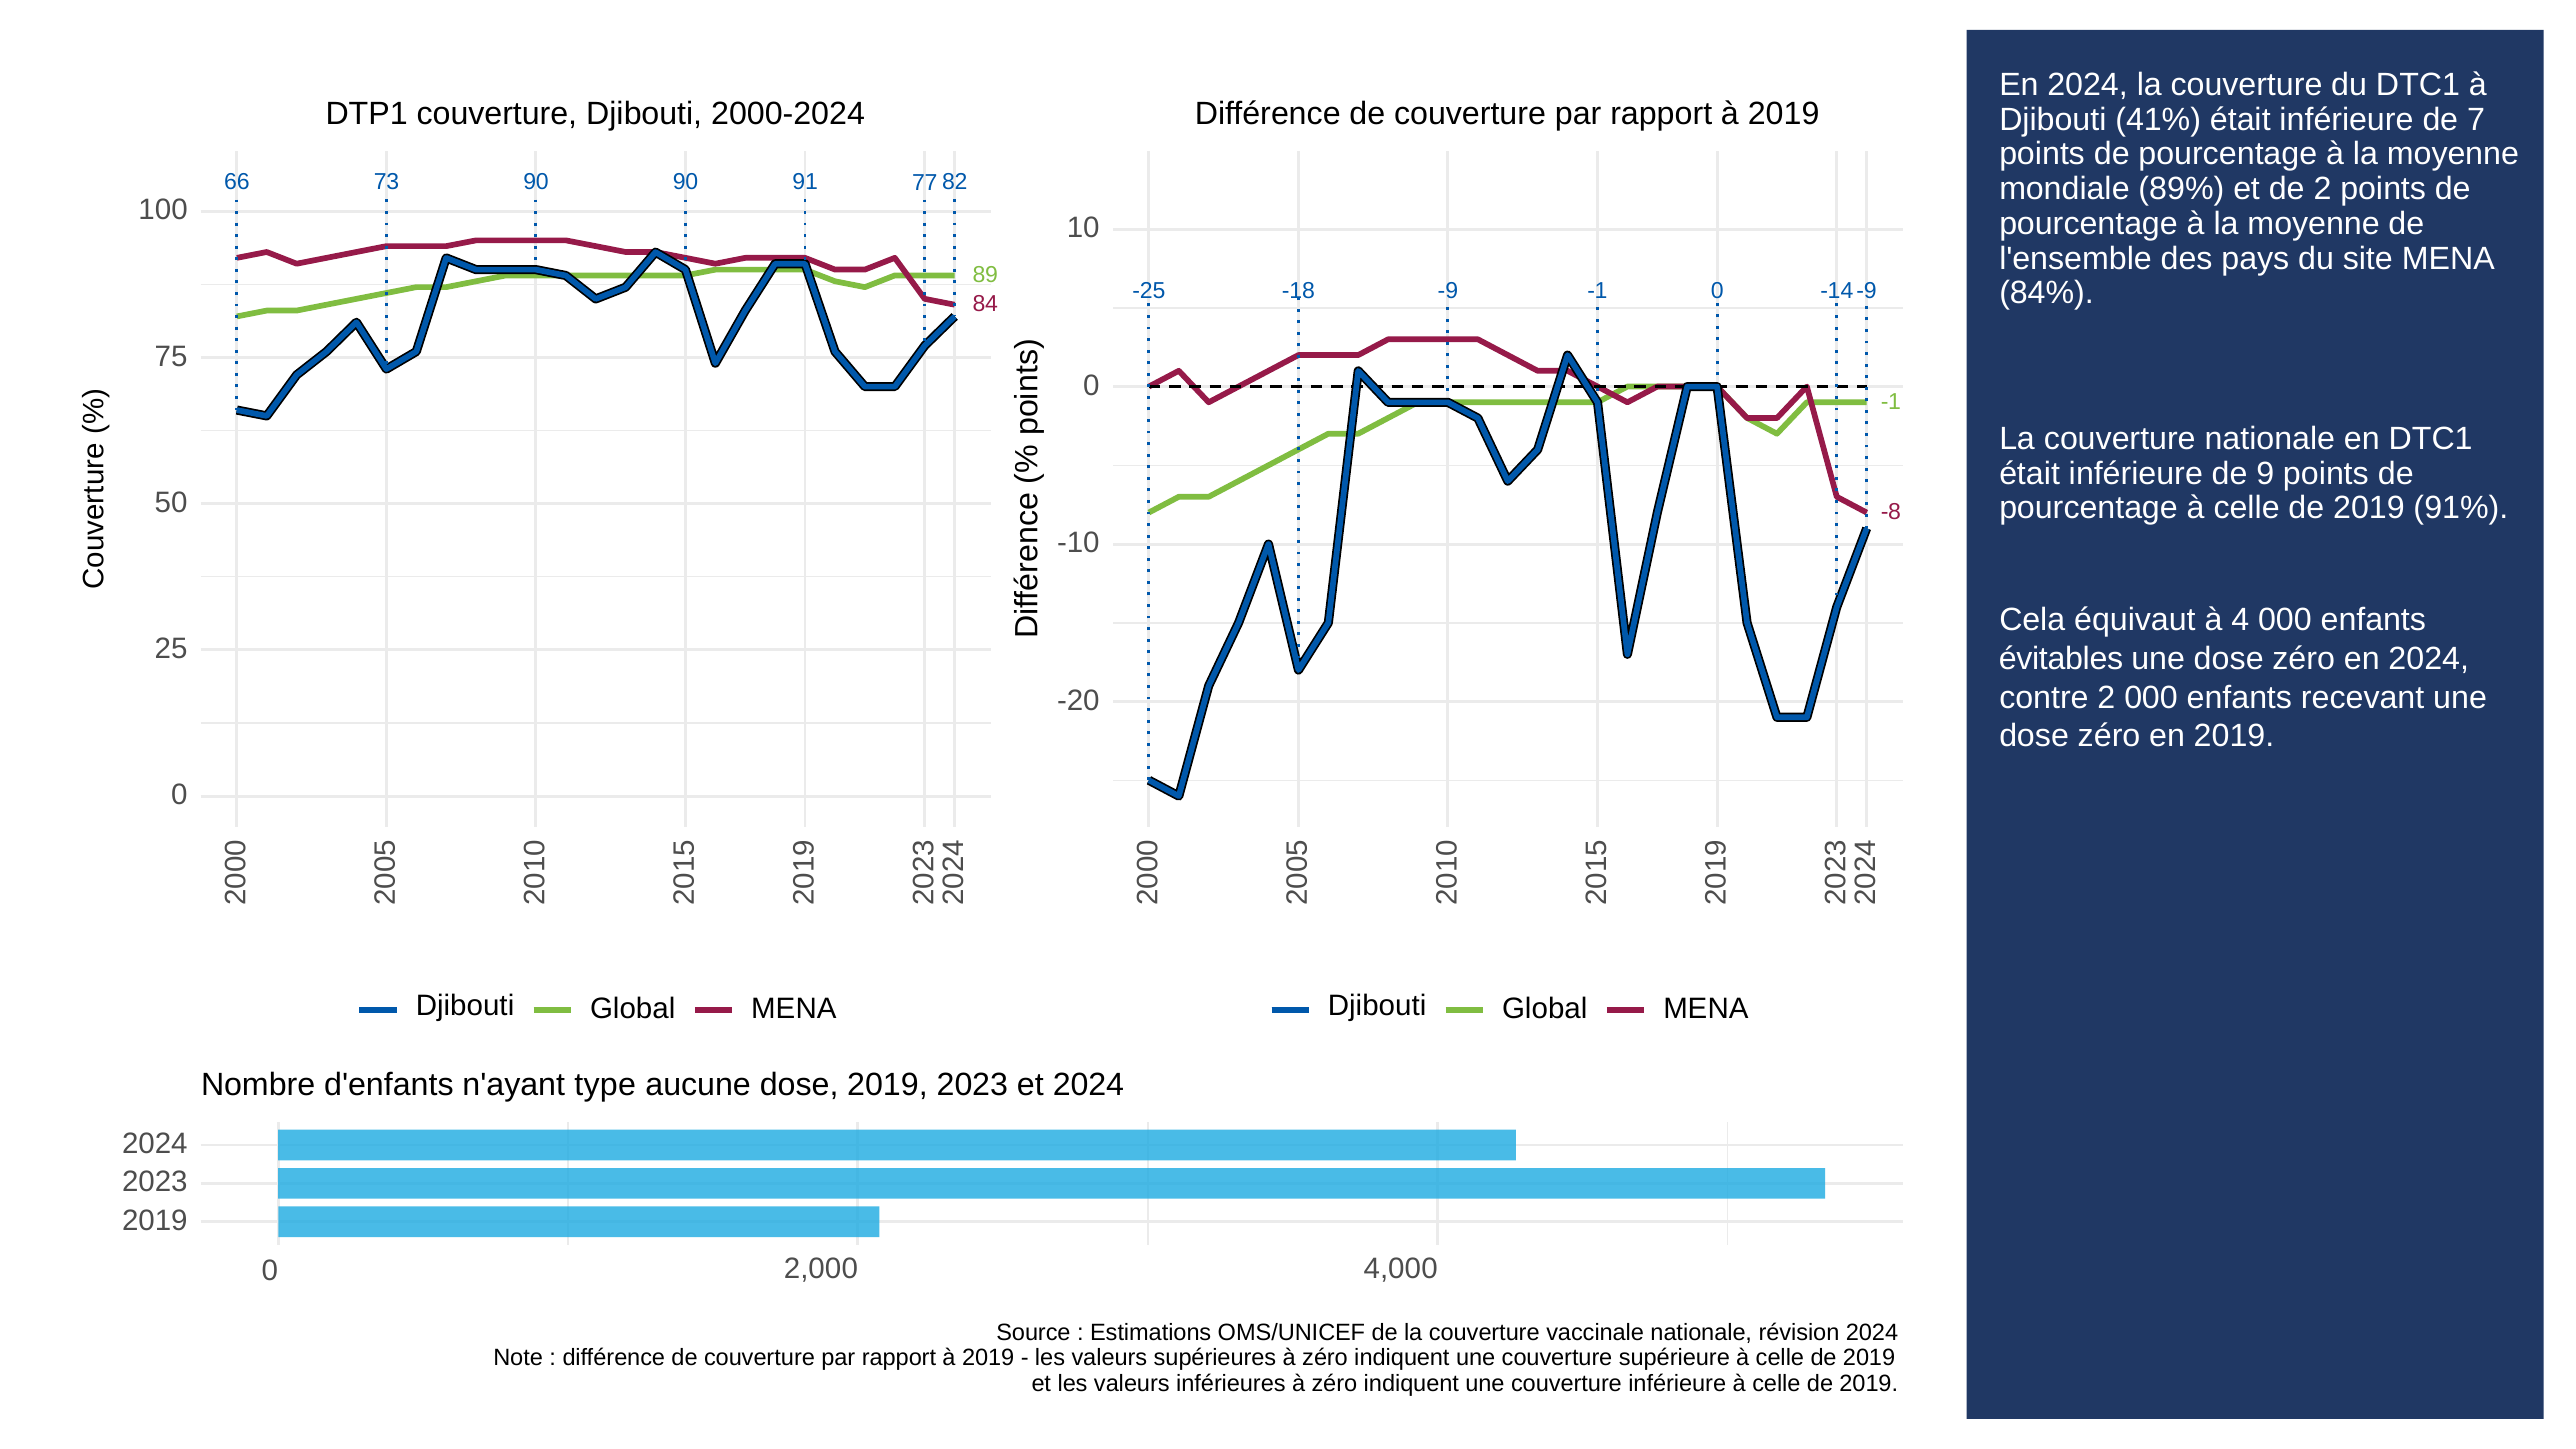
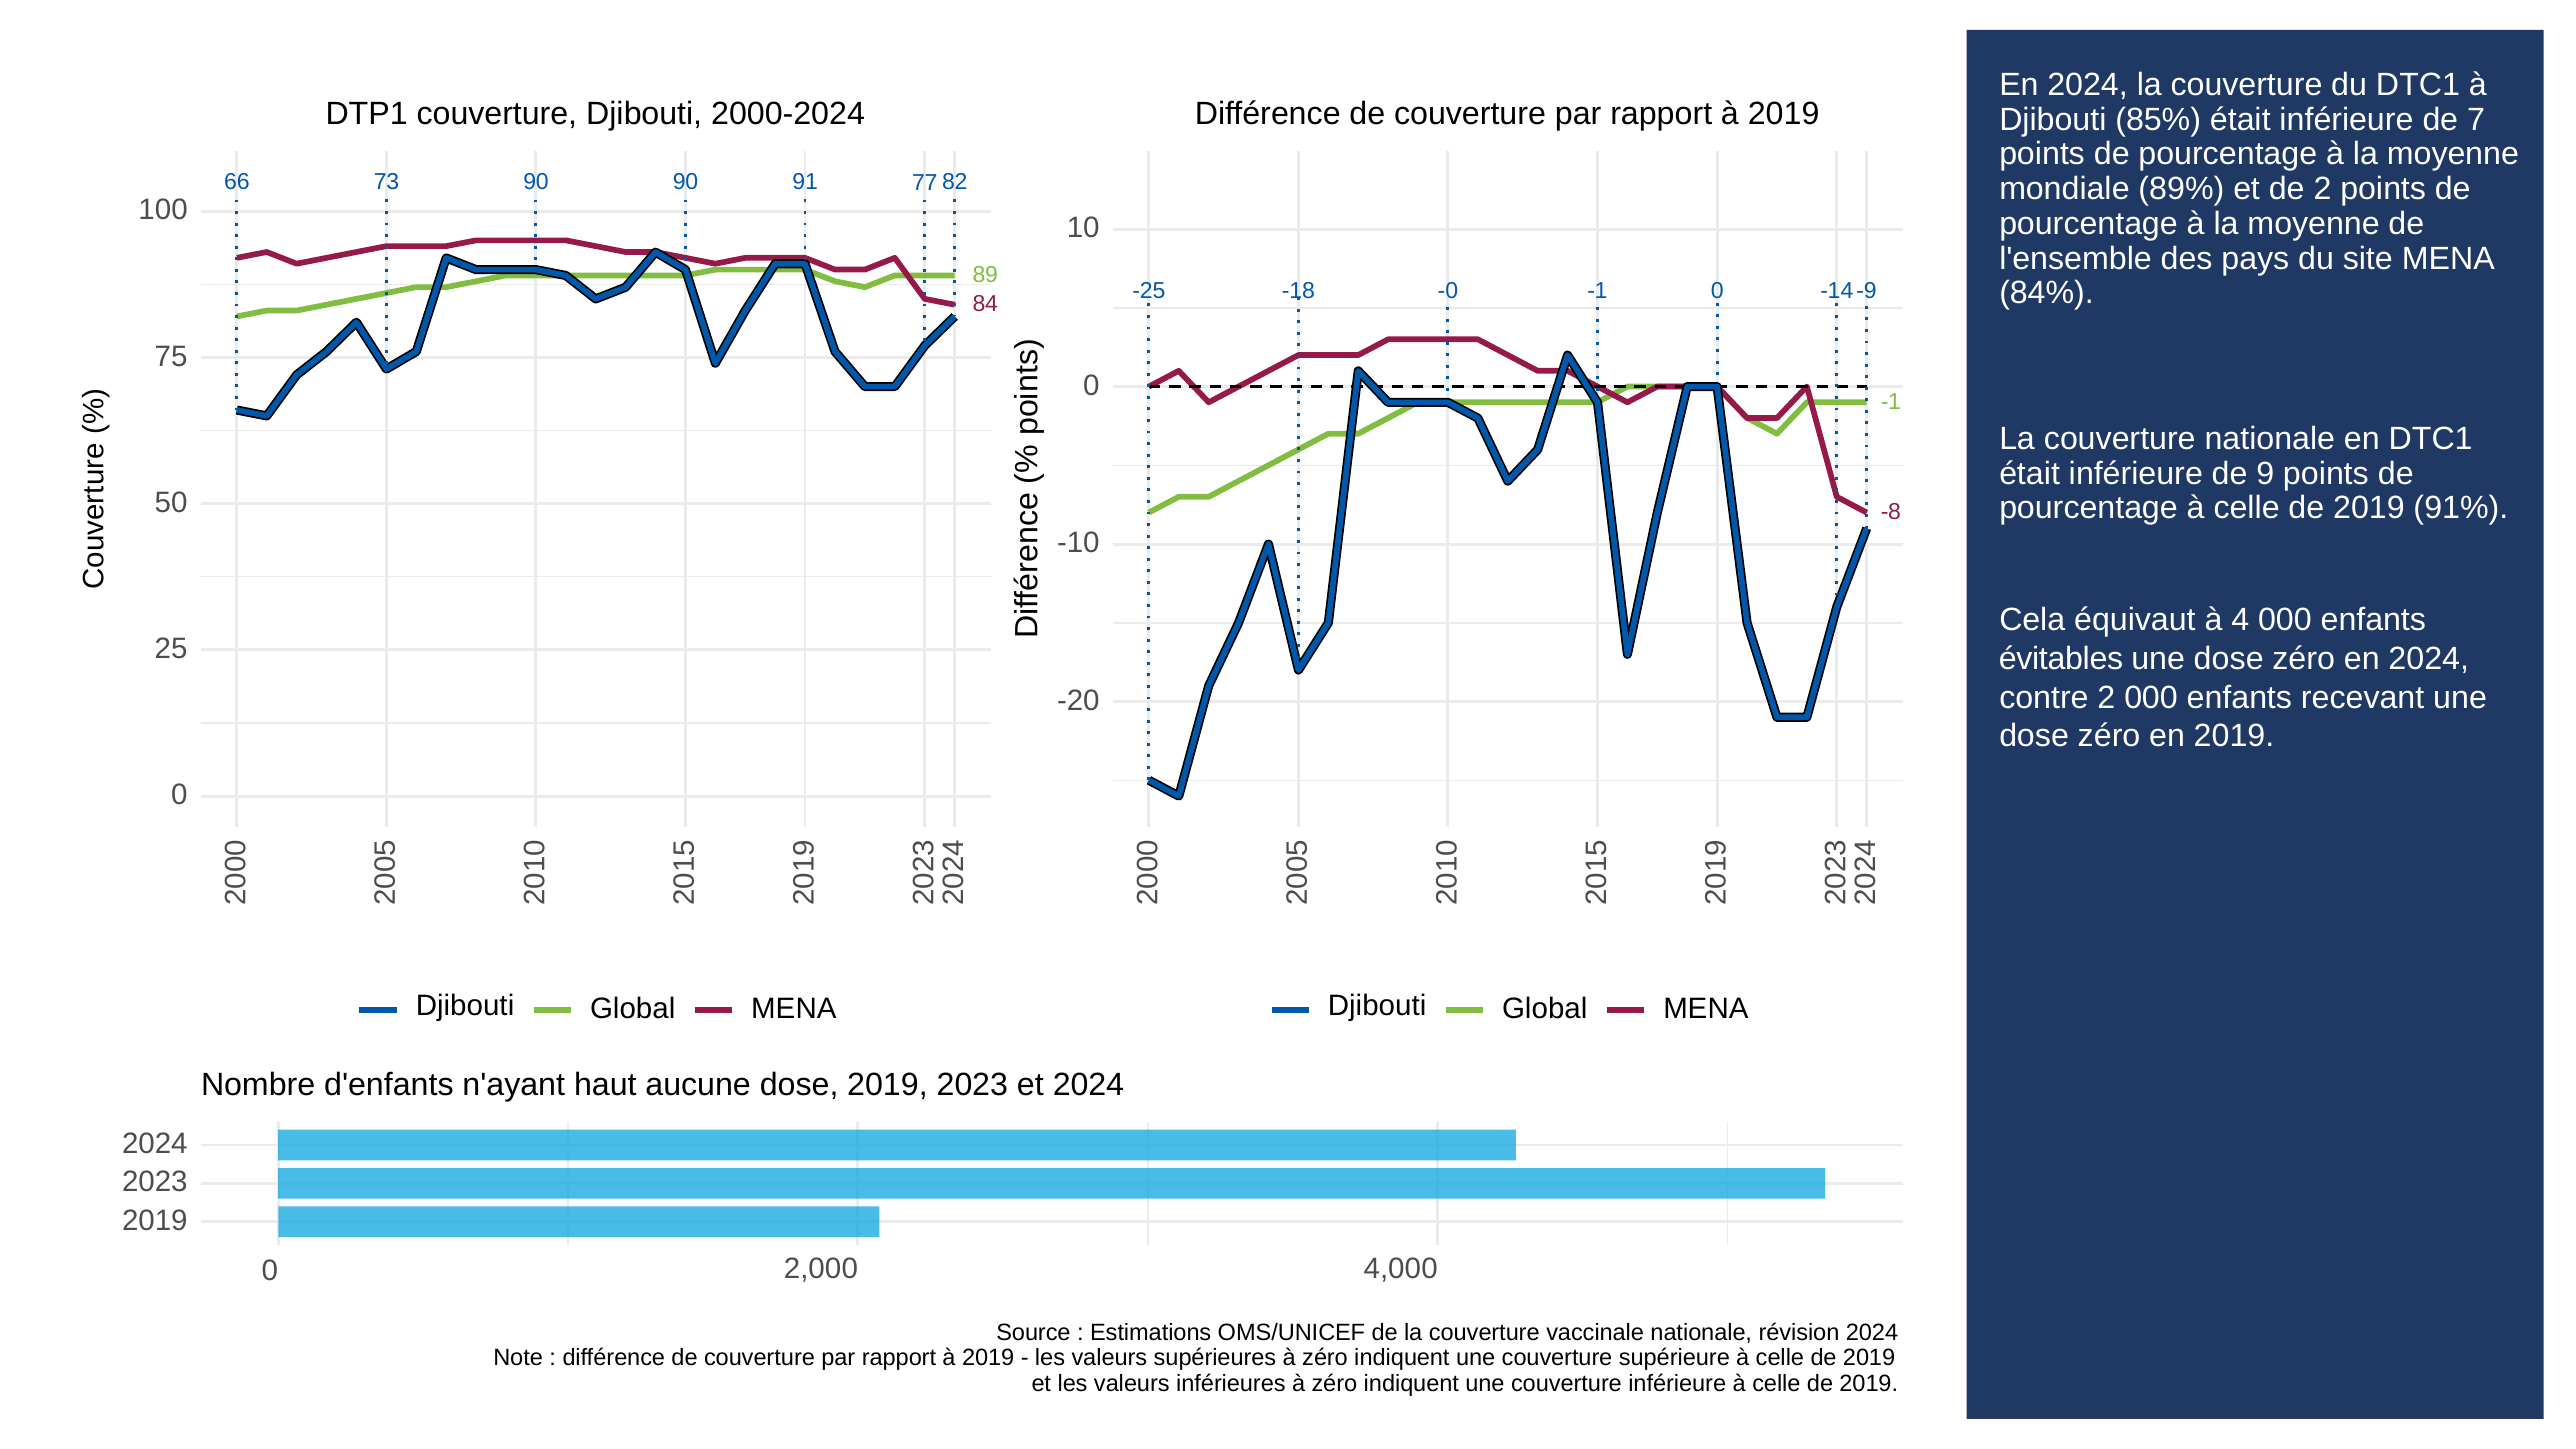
41%: 41% -> 85% (2158, 119)
-9: -9 -> -0 (1448, 291)
type: type -> haut (605, 1084)
